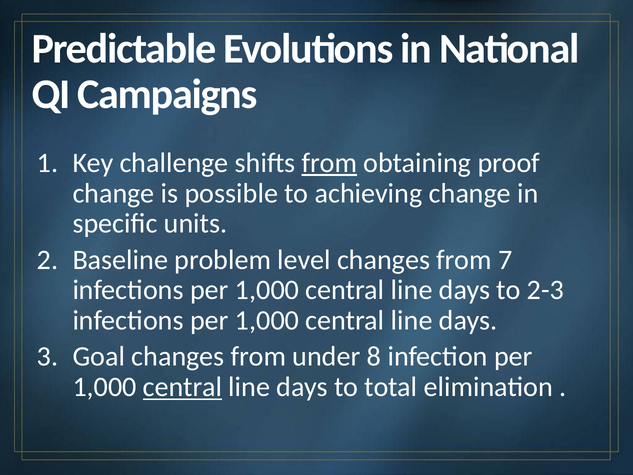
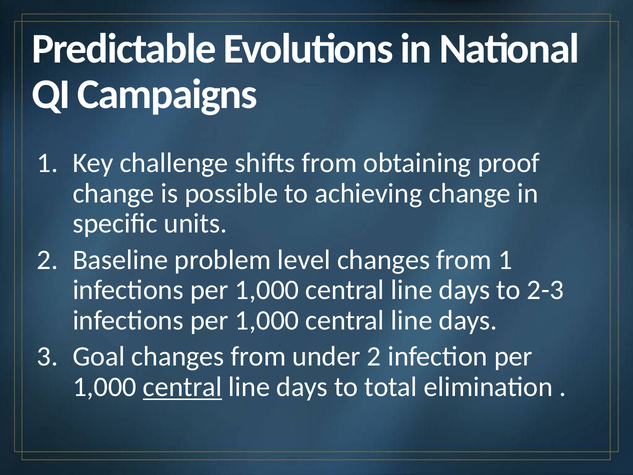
from underline: present -> none (329, 163)
from 7: 7 -> 1 (505, 260)
under 8: 8 -> 2 (374, 356)
